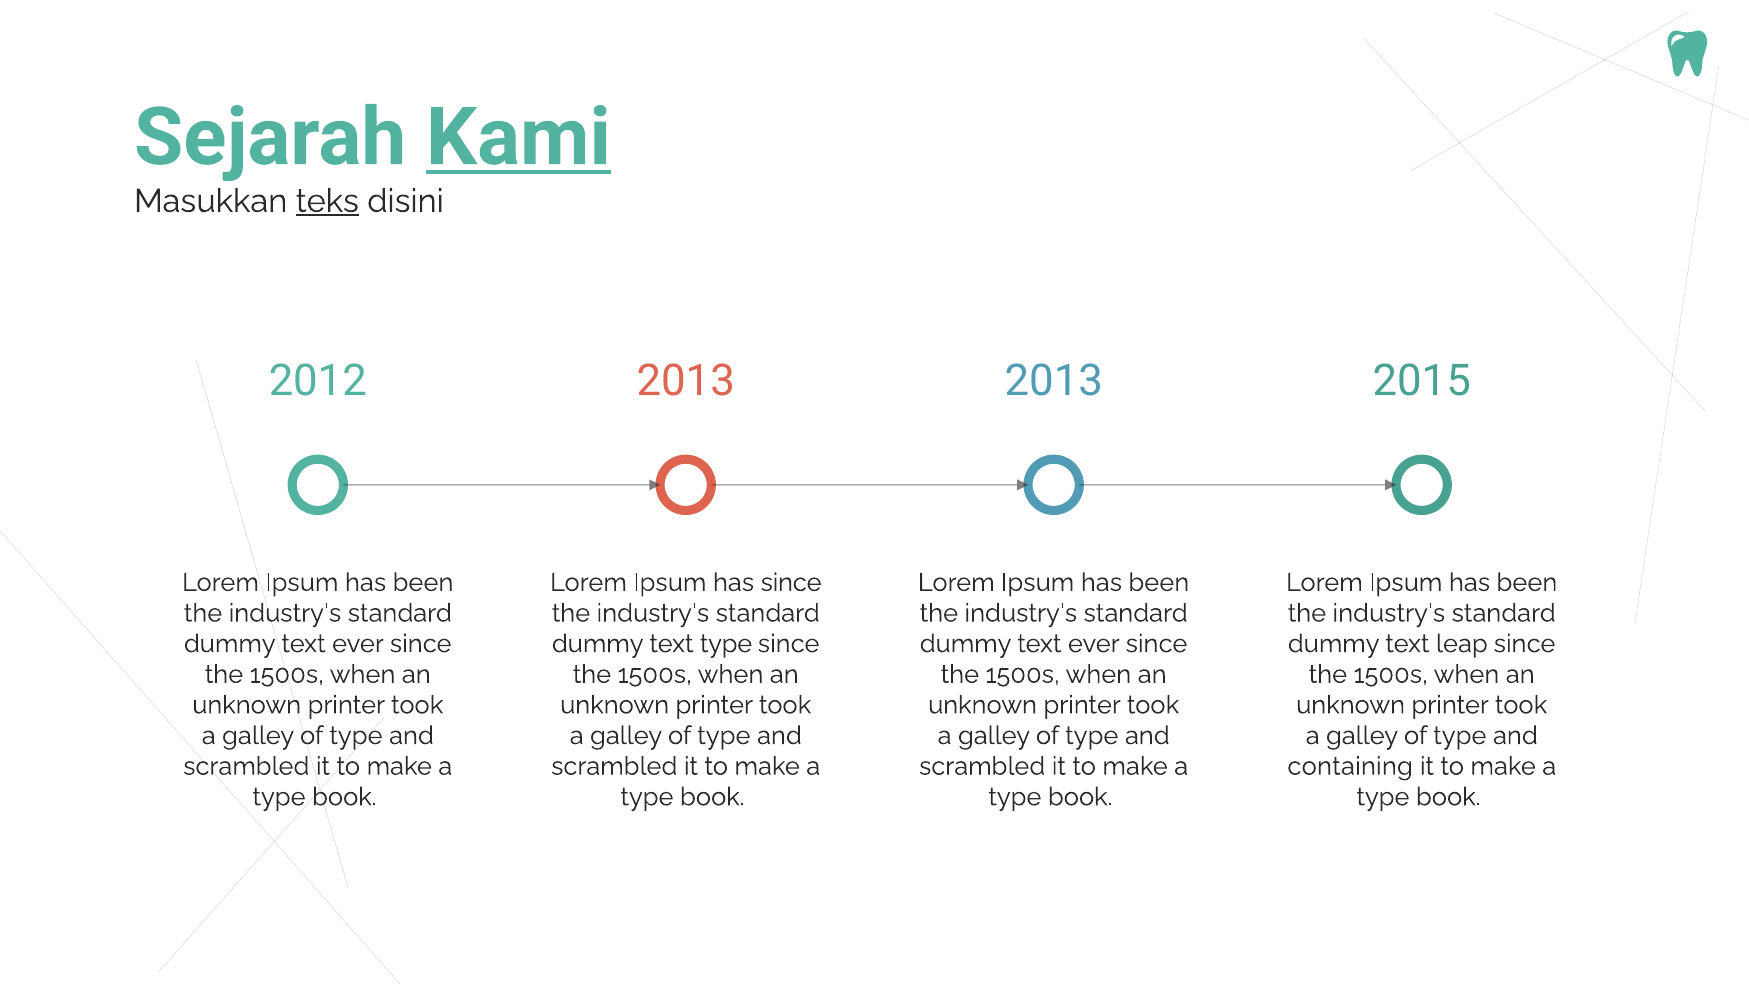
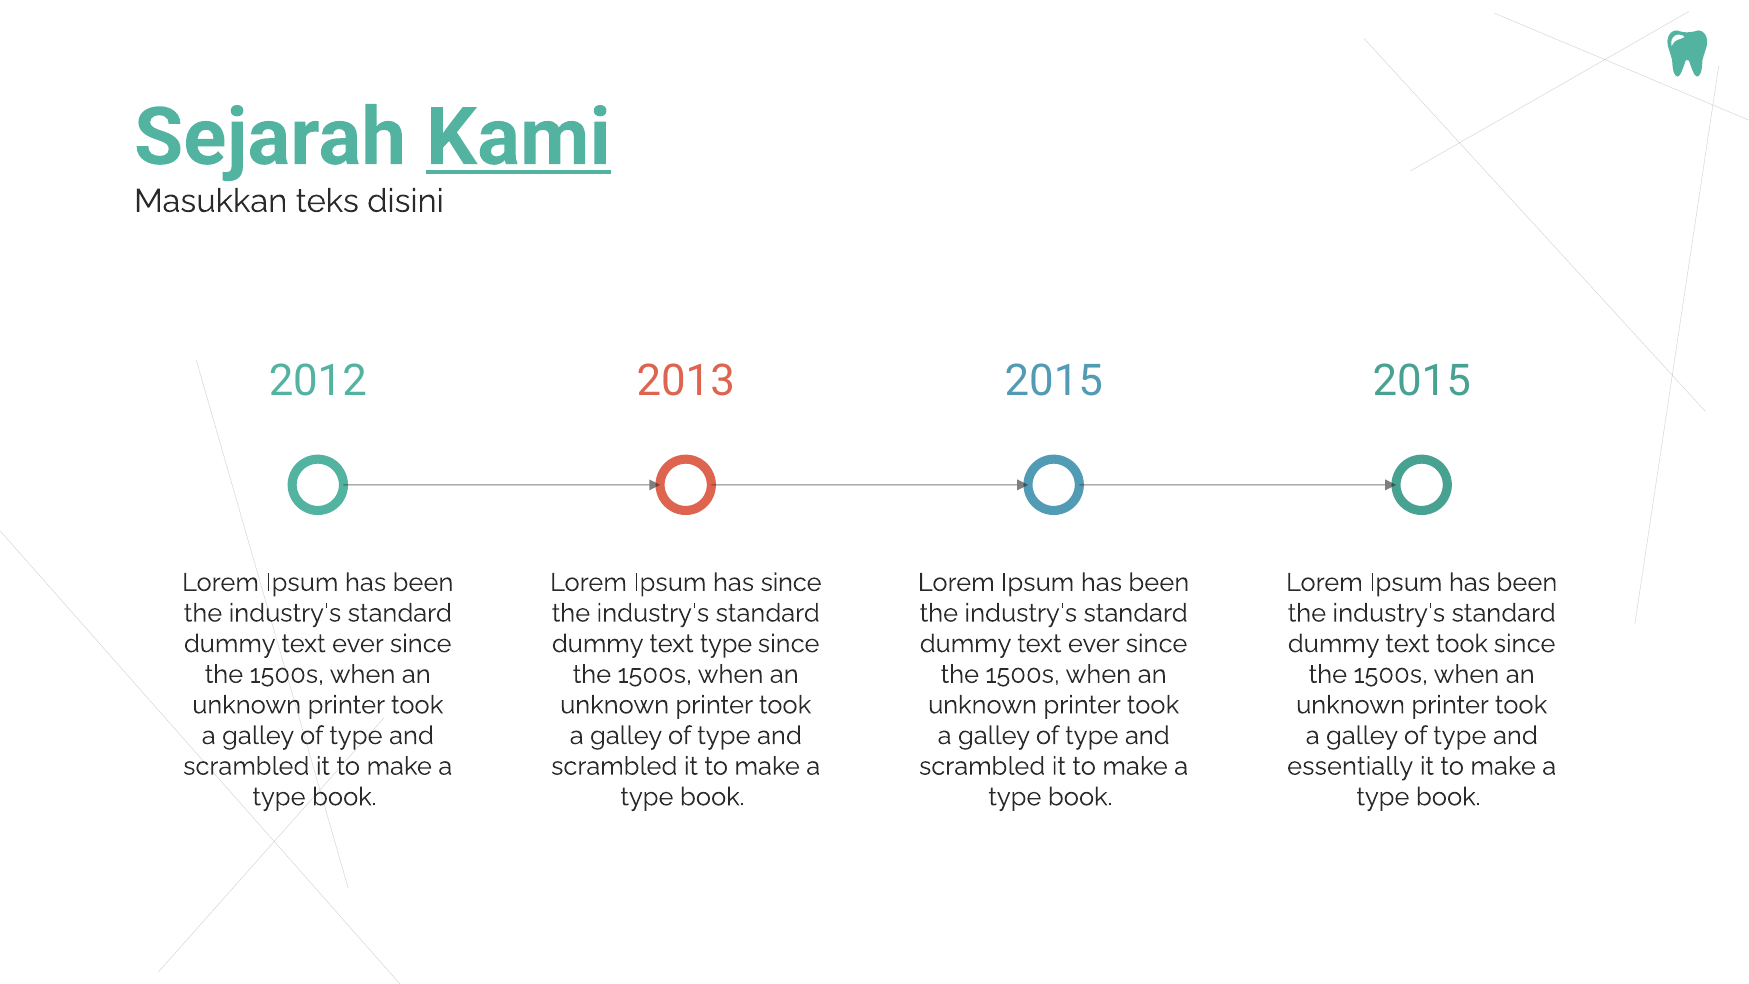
teks underline: present -> none (327, 201)
2013: 2013 -> 2015 (1054, 381)
text leap: leap -> took (1462, 644)
containing: containing -> essentially (1350, 766)
